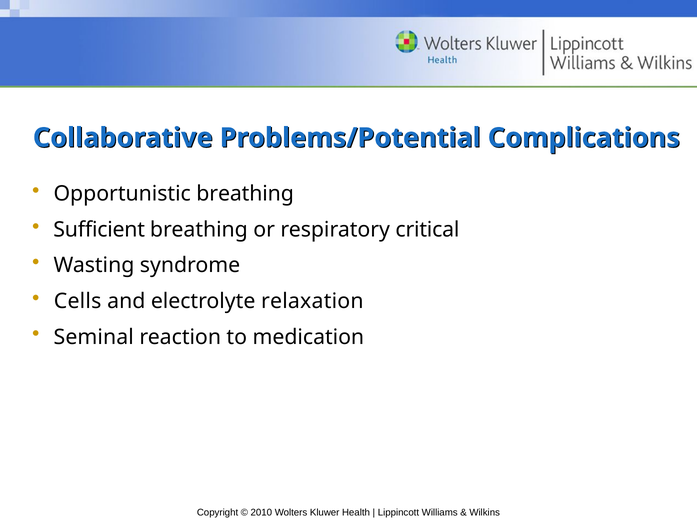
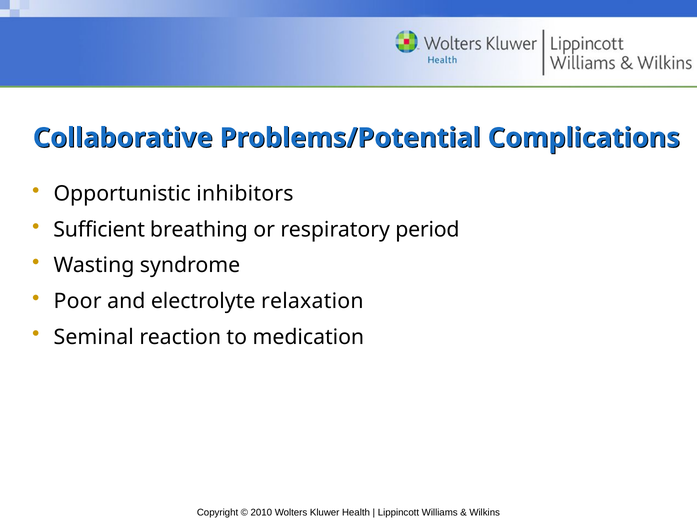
Opportunistic breathing: breathing -> inhibitors (245, 194)
critical: critical -> period (427, 230)
Cells: Cells -> Poor (78, 301)
